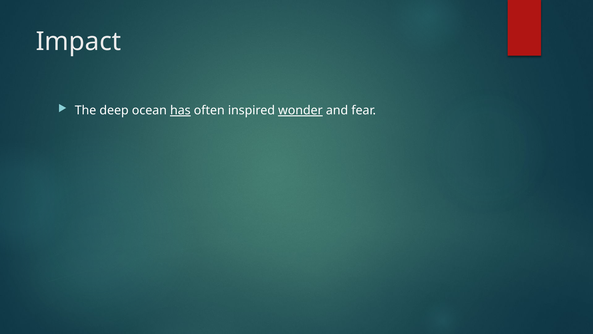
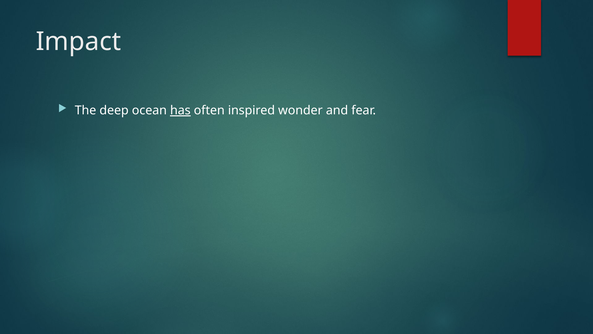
wonder underline: present -> none (300, 110)
